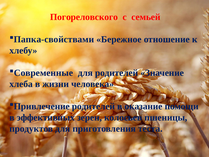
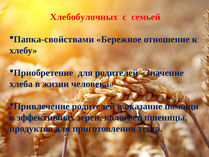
Погореловского: Погореловского -> Хлебобулочных (84, 17)
Современные: Современные -> Приобретение (44, 73)
